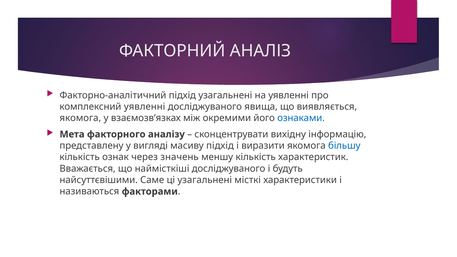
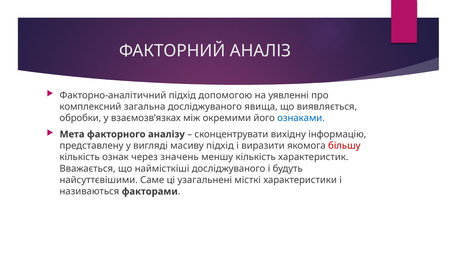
підхід узагальнені: узагальнені -> допомогою (225, 95)
комплексний уявленні: уявленні -> загальна (145, 107)
якомога: якомога -> обробки (80, 118)
більшу colour: blue -> red (344, 146)
